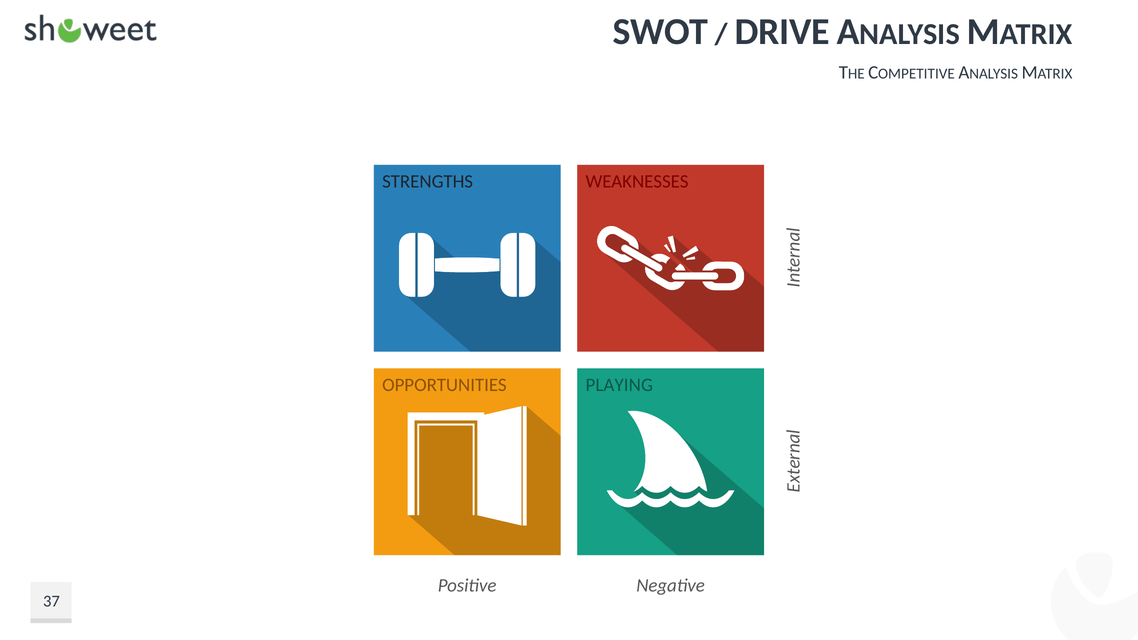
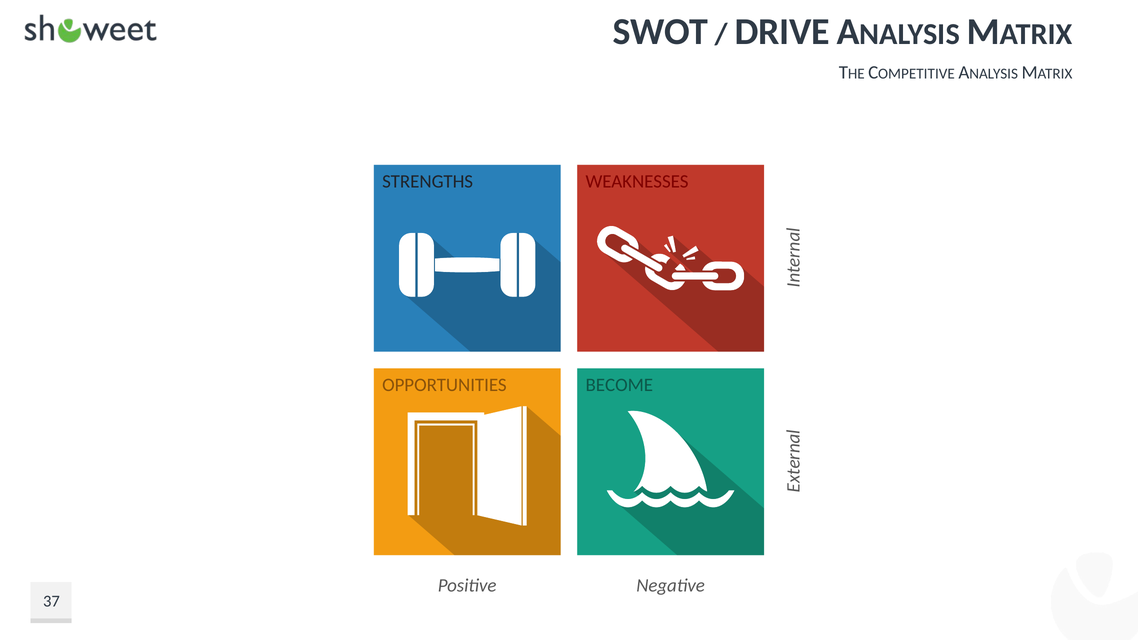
PLAYING: PLAYING -> BECOME (619, 385)
